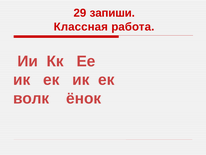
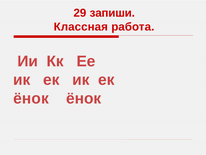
волк: волк -> ёнок (31, 98)
